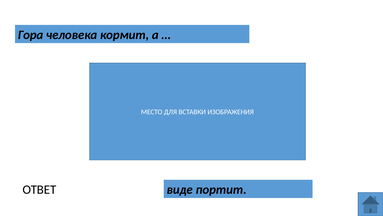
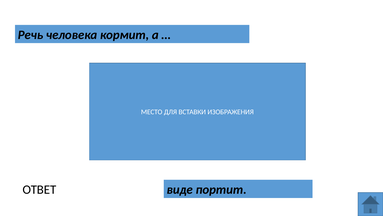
Гора: Гора -> Речь (31, 35)
